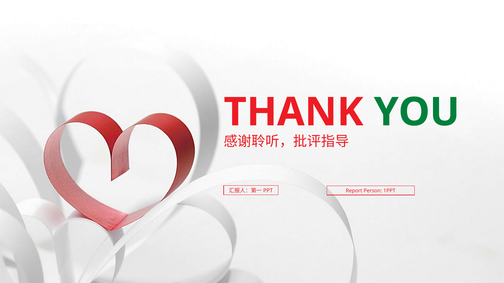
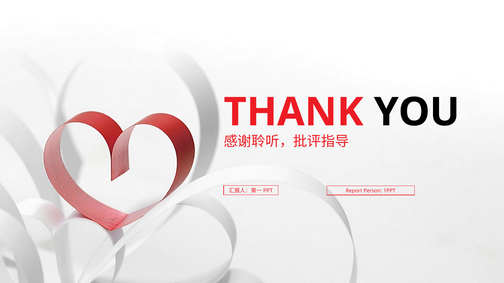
YOU colour: green -> black (417, 112)
